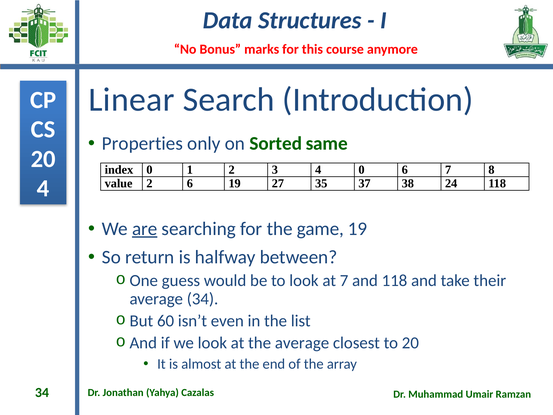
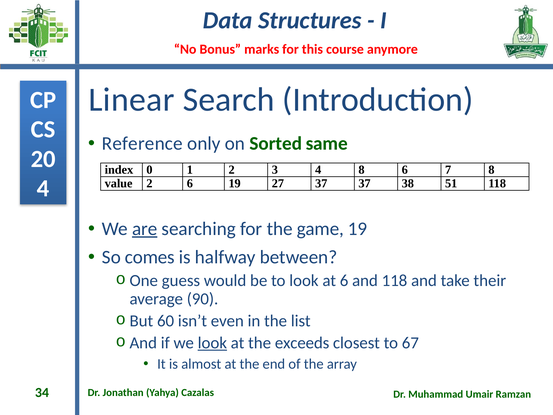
Properties: Properties -> Reference (142, 143)
4 0: 0 -> 8 (361, 170)
27 35: 35 -> 37 (321, 183)
24: 24 -> 51 (451, 183)
return: return -> comes (150, 257)
at 7: 7 -> 6 (344, 280)
average 34: 34 -> 90 (203, 299)
look underline: none -> present (212, 343)
the average: average -> exceeds (302, 343)
to 20: 20 -> 67 (410, 343)
